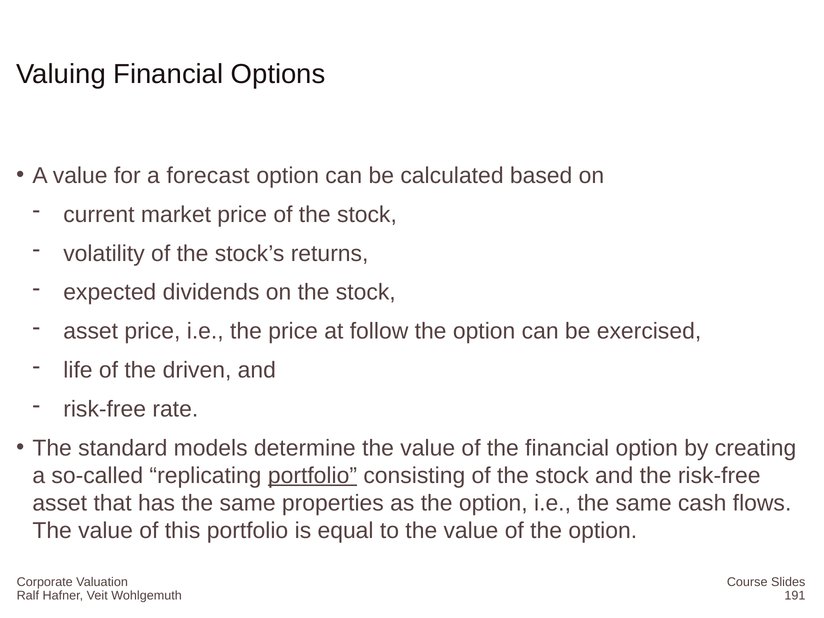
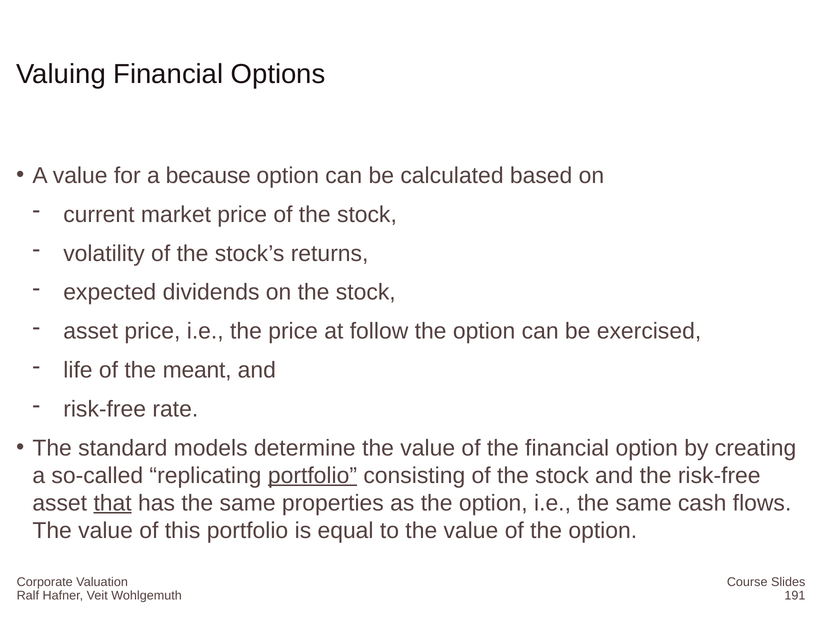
forecast: forecast -> because (208, 176)
driven: driven -> meant (197, 370)
that underline: none -> present (113, 503)
